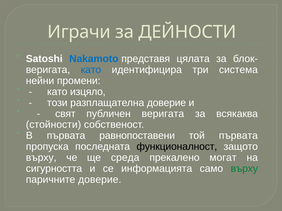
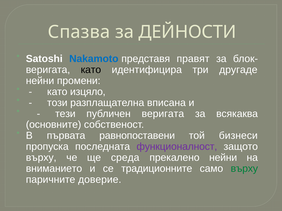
Играчи: Играчи -> Спазва (79, 32)
цялата: цялата -> правят (193, 59)
като colour: blue -> black (91, 70)
система: система -> другаде (238, 70)
разплащателна доверие: доверие -> вписана (166, 103)
свят: свят -> тези (65, 114)
стойности: стойности -> основните (54, 125)
той първата: първата -> бизнеси (238, 136)
функционалност colour: black -> purple (177, 147)
прекалено могат: могат -> нейни (223, 158)
сигурността: сигурността -> вниманието (54, 169)
информацията: информацията -> традиционните (157, 169)
